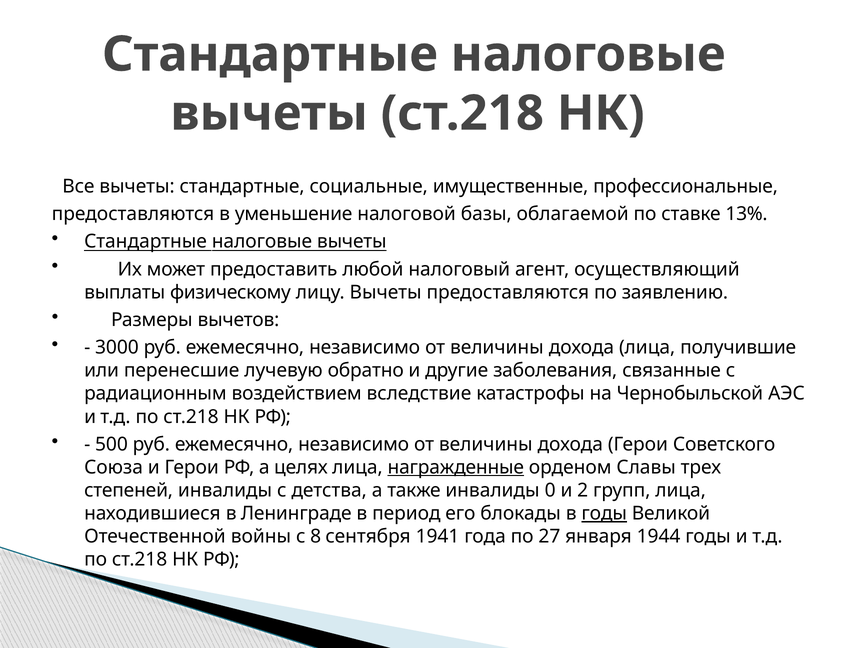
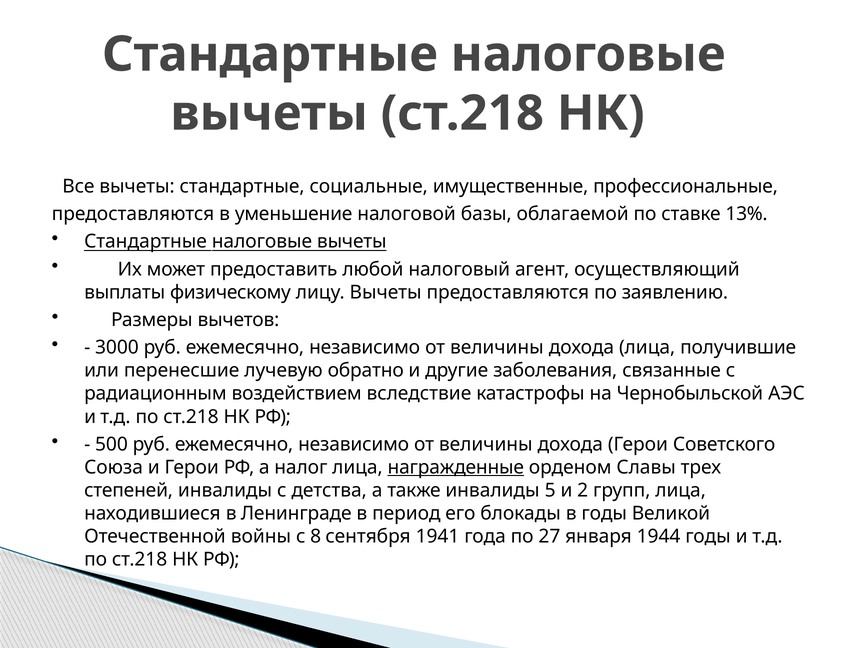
целях: целях -> налог (301, 467)
0: 0 -> 5 (550, 490)
годы underline: present -> none (604, 513)
